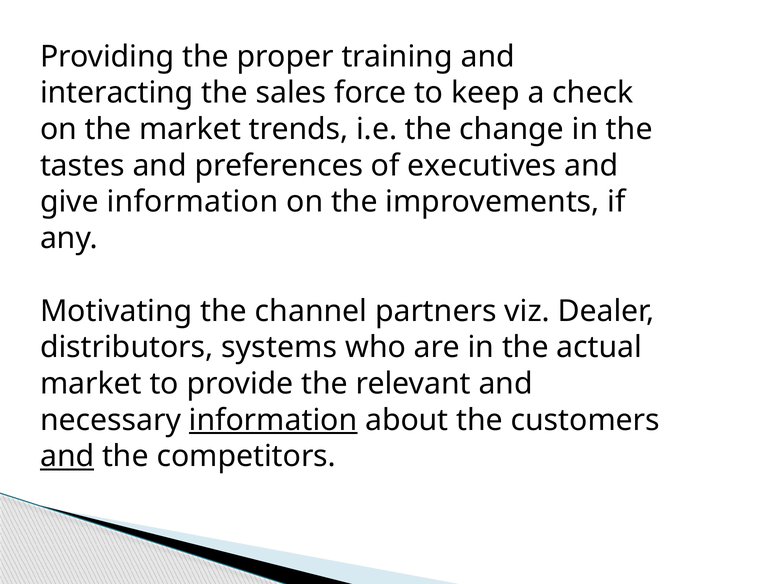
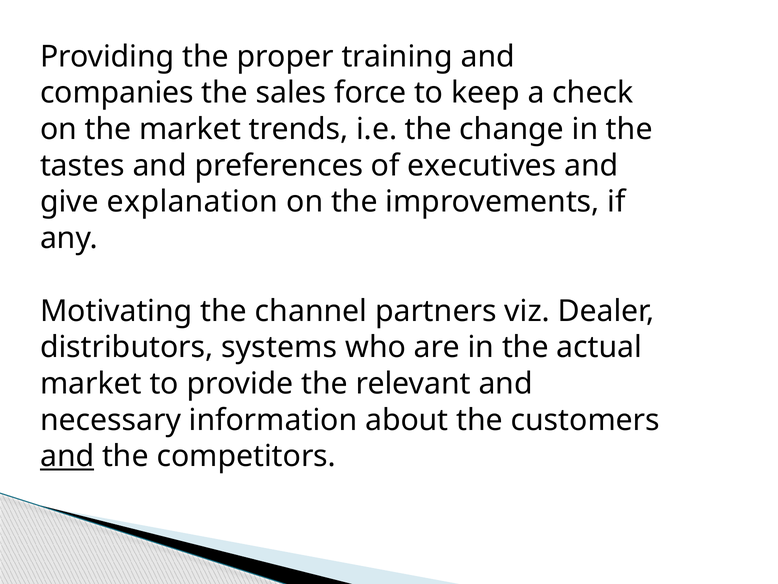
interacting: interacting -> companies (117, 93)
give information: information -> explanation (192, 202)
information underline: present -> none (273, 420)
